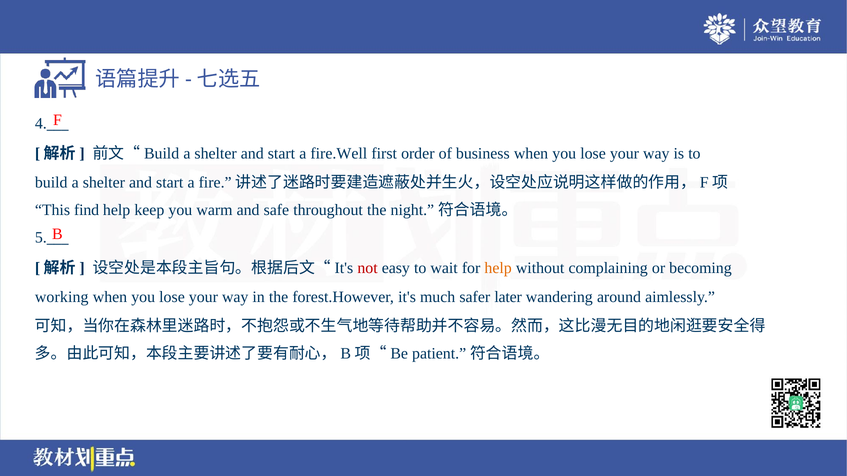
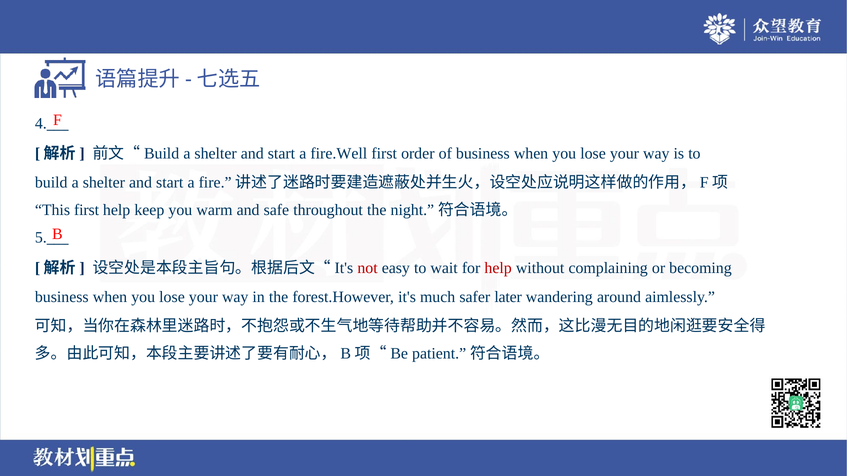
This find: find -> first (87, 210)
help colour: orange -> red (498, 268)
working: working -> business (62, 297)
